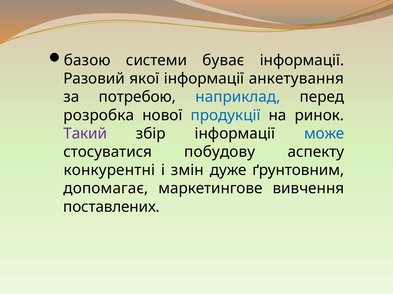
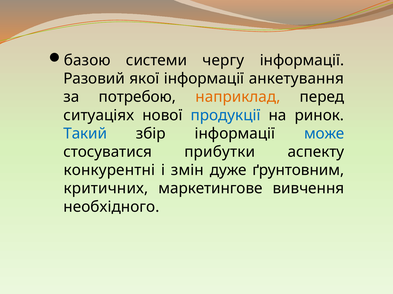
буває: буває -> чергу (223, 60)
наприклад colour: blue -> orange (238, 97)
розробка: розробка -> ситуаціях (99, 116)
Такий colour: purple -> blue (85, 134)
побудову: побудову -> прибутки (220, 152)
допомагає: допомагає -> критичних (106, 189)
поставлених: поставлених -> необхідного (111, 207)
